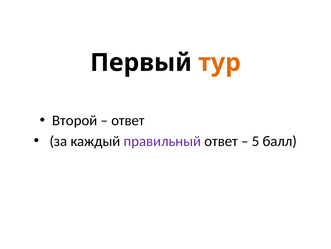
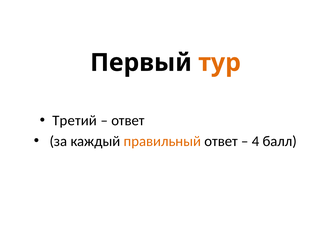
Второй: Второй -> Третий (75, 120)
правильный colour: purple -> orange (162, 141)
5: 5 -> 4 (255, 141)
